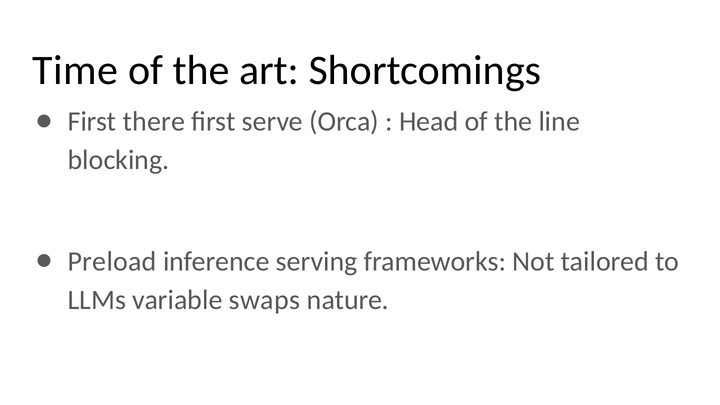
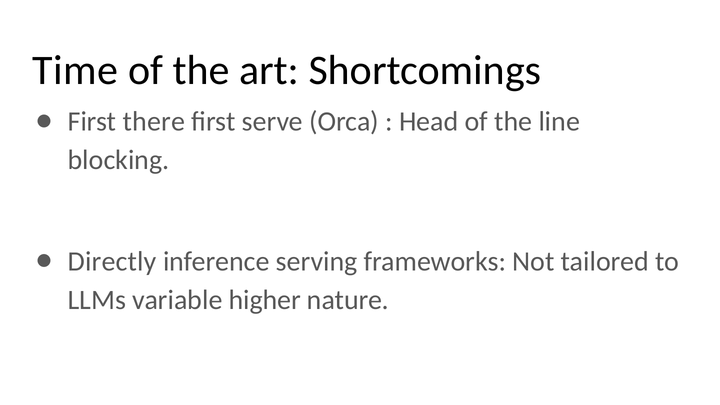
Preload: Preload -> Directly (112, 261)
swaps: swaps -> higher (265, 300)
